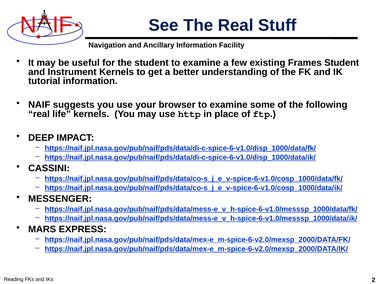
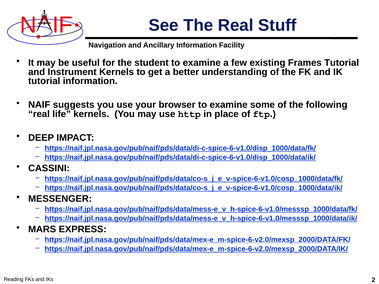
Frames Student: Student -> Tutorial (342, 63)
